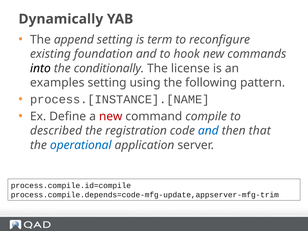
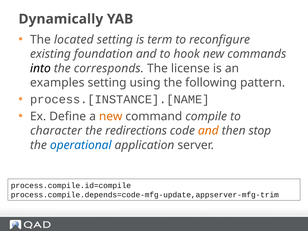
append: append -> located (74, 40)
conditionally: conditionally -> corresponds (109, 68)
new colour: red -> orange (111, 116)
described: described -> character (56, 131)
registration: registration -> redirections (136, 131)
and colour: blue -> orange (208, 131)
that: that -> stop (260, 131)
